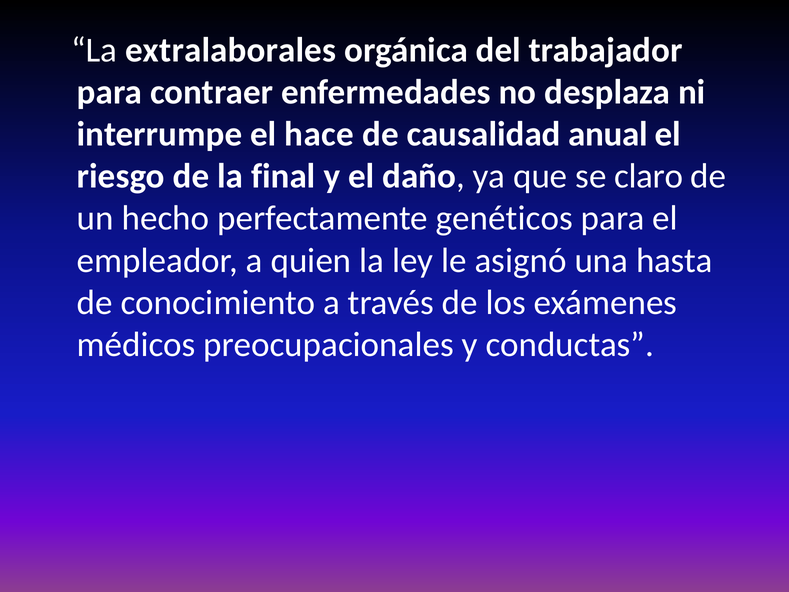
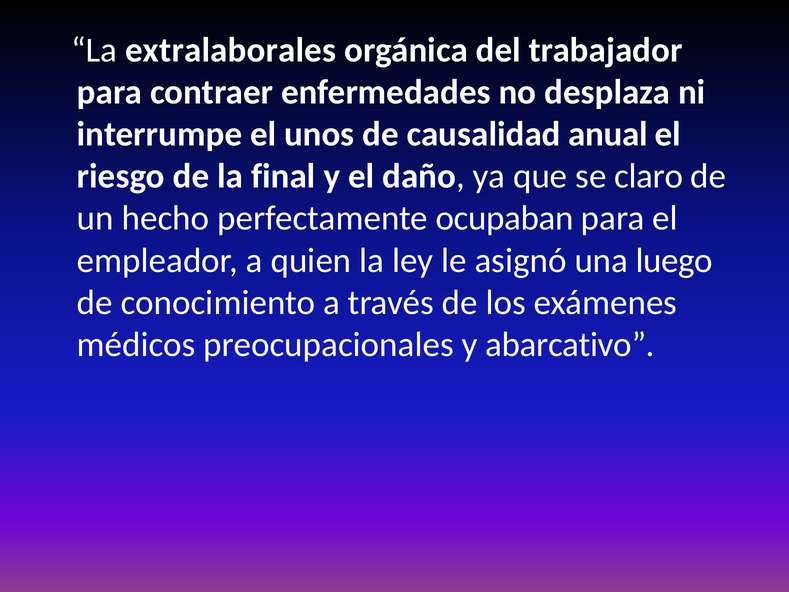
hace: hace -> unos (319, 134)
genéticos: genéticos -> ocupaban (505, 218)
hasta: hasta -> luego (674, 260)
conductas: conductas -> abarcativo (570, 345)
